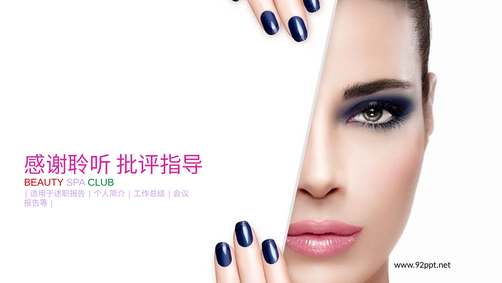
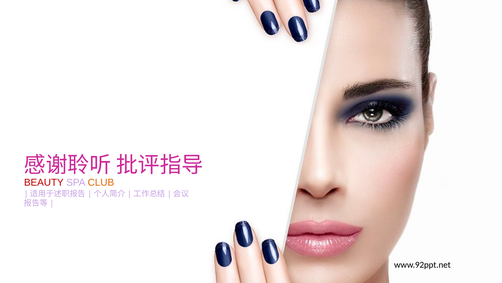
CLUB colour: green -> orange (101, 182)
